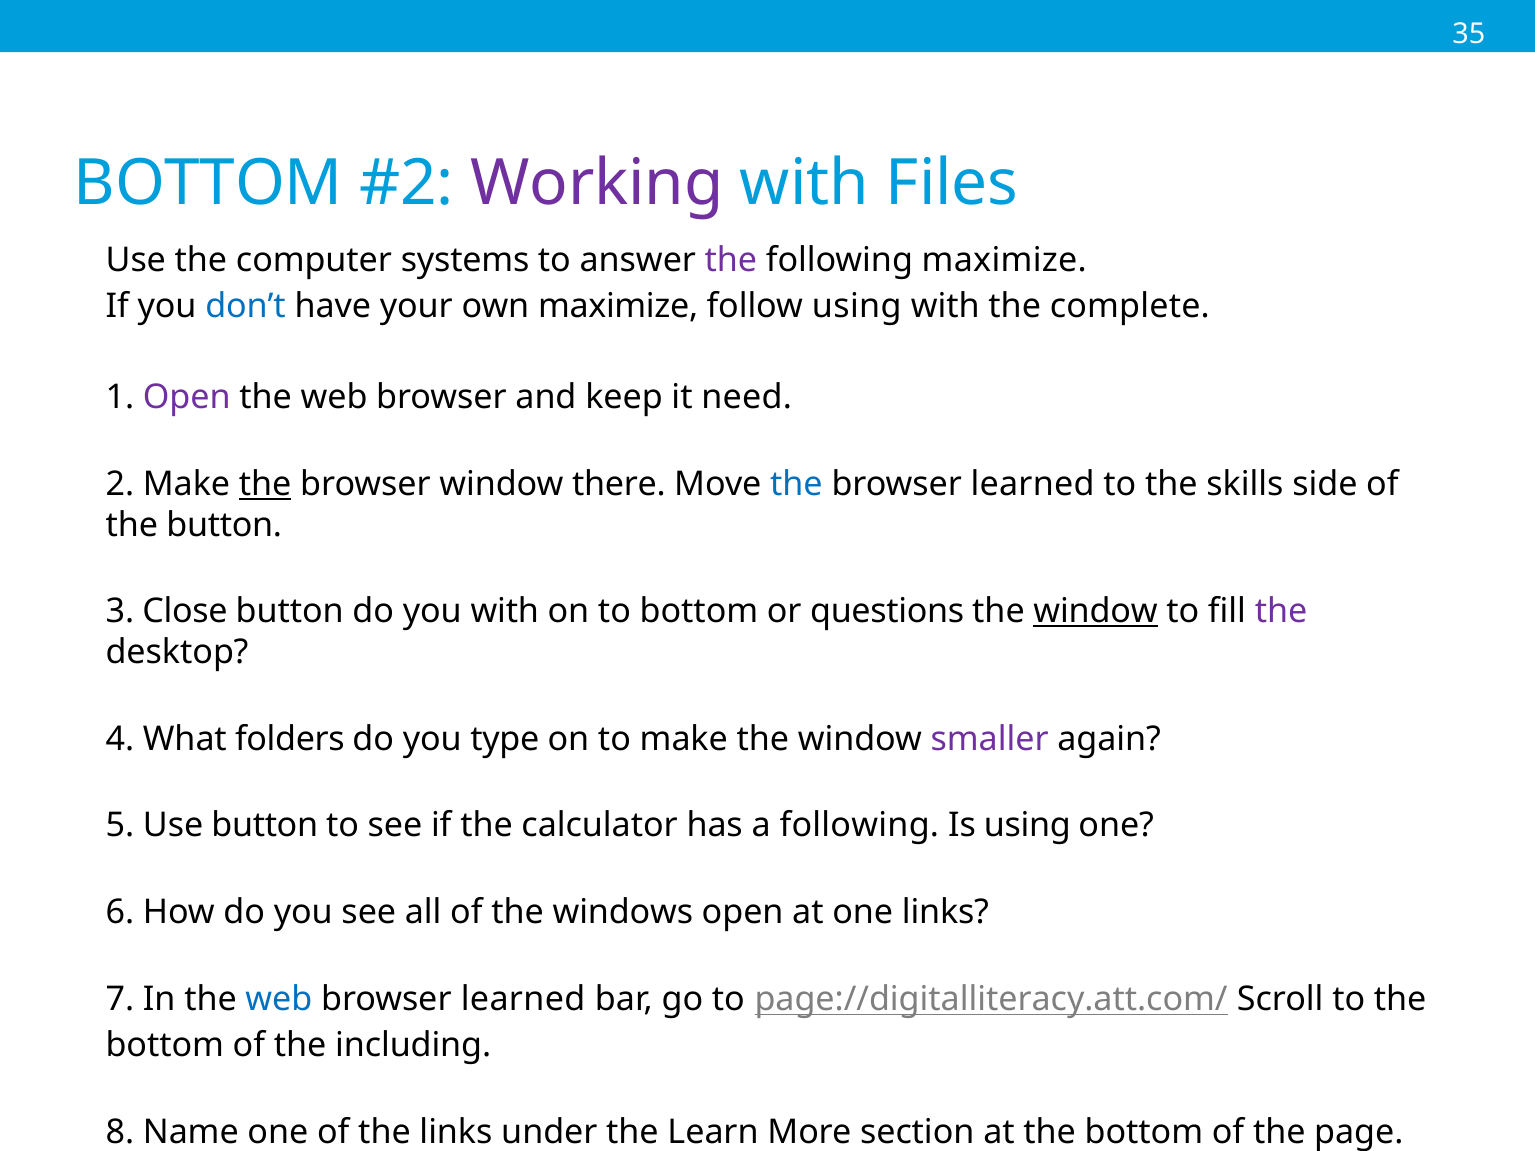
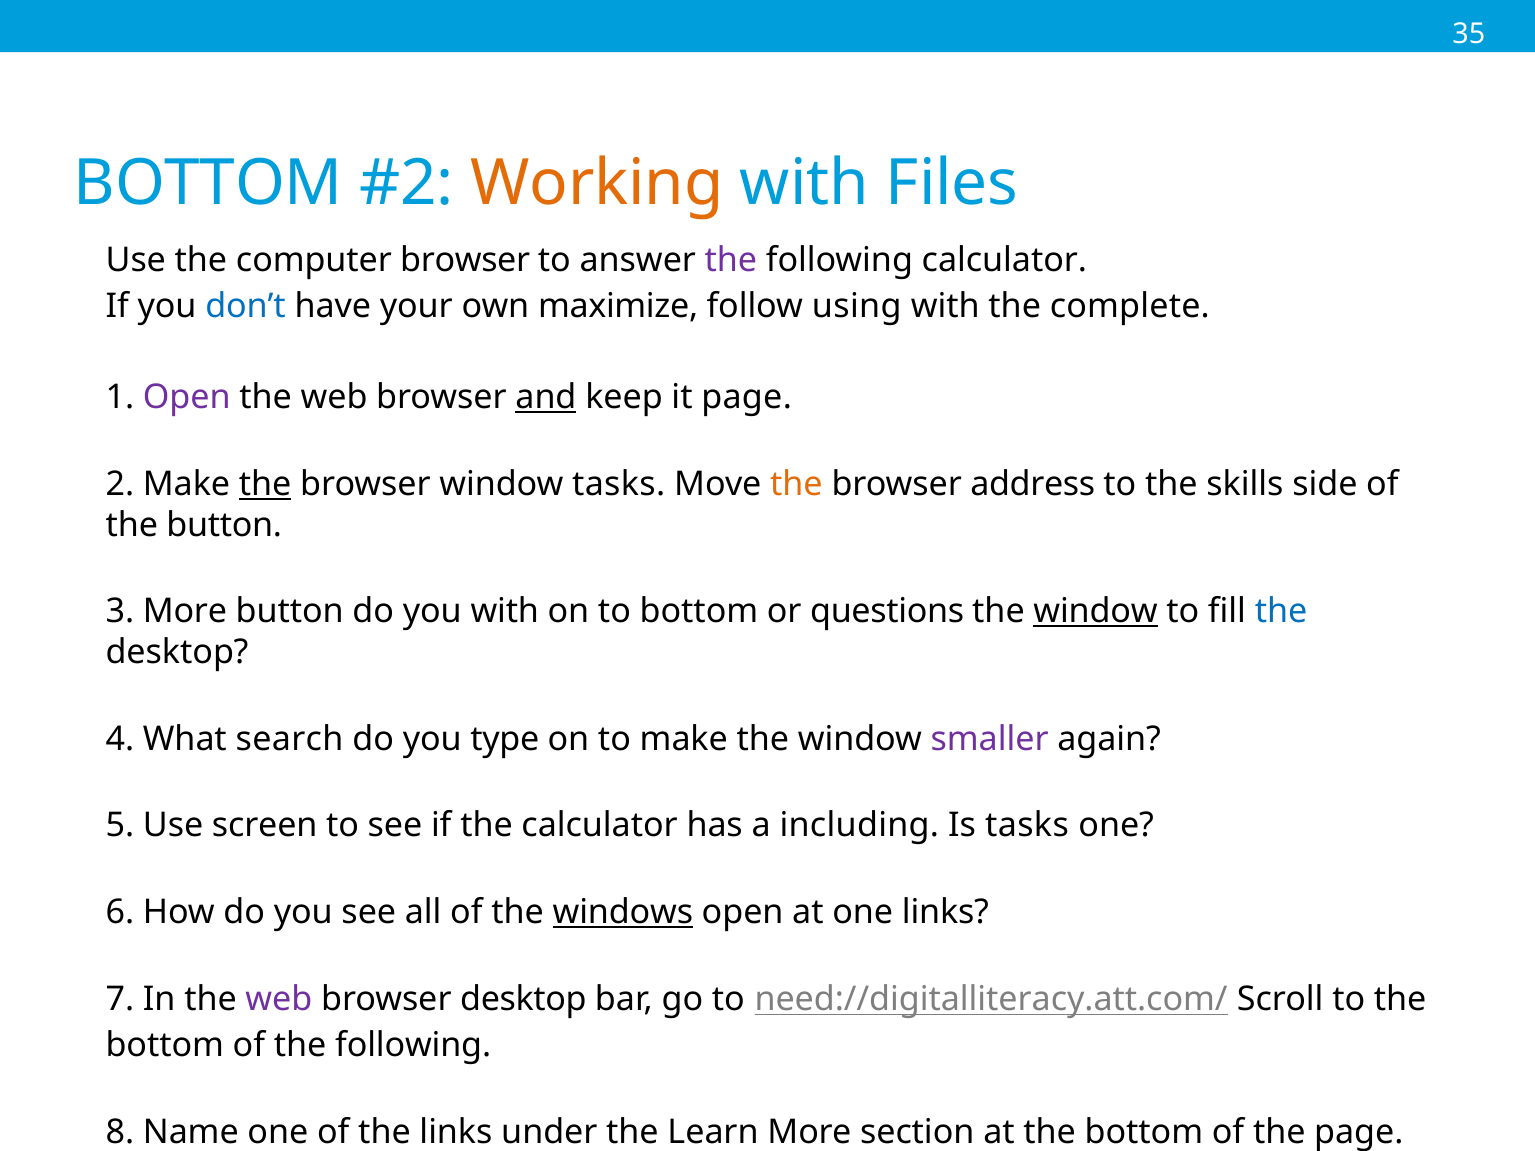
Working colour: purple -> orange (597, 184)
computer systems: systems -> browser (465, 261)
following maximize: maximize -> calculator (1004, 261)
and underline: none -> present (546, 398)
it need: need -> page (747, 398)
window there: there -> tasks (619, 484)
the colour: blue -> orange (796, 484)
learned: learned -> address (1033, 484)
3 Close: Close -> More (185, 612)
the colour: purple -> blue (1281, 612)
folders: folders -> search (290, 739)
Use button: button -> screen (265, 826)
a following: following -> including (859, 826)
Is using: using -> tasks (1027, 826)
windows underline: none -> present (623, 913)
web colour: blue -> purple (279, 999)
learned: learned -> desktop (523, 999)
page://digitalliteracy.att.com/: page://digitalliteracy.att.com/ -> need://digitalliteracy.att.com/ (991, 999)
of the including: including -> following (413, 1045)
